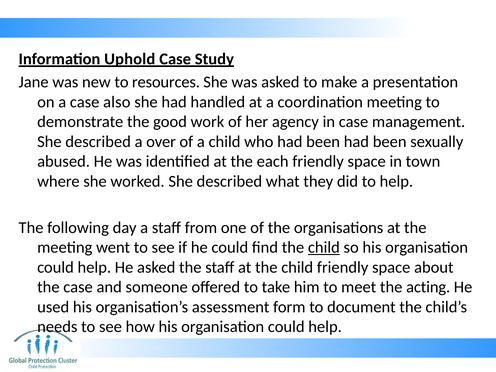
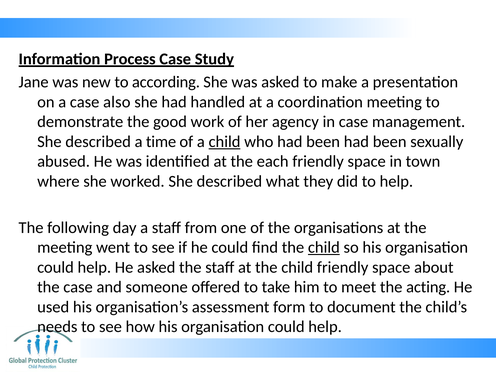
Uphold: Uphold -> Process (130, 59)
resources: resources -> according (166, 82)
over: over -> time (161, 142)
child underline: none -> present (225, 142)
